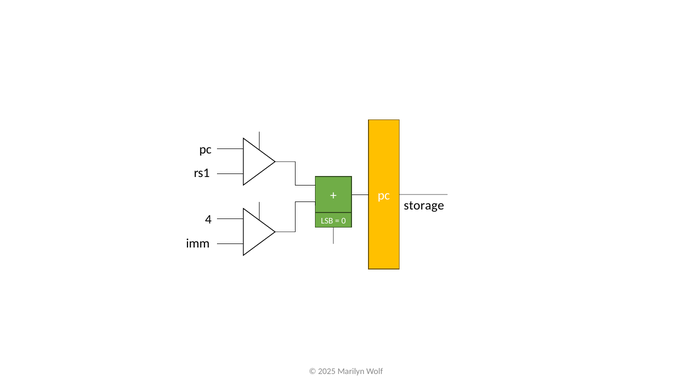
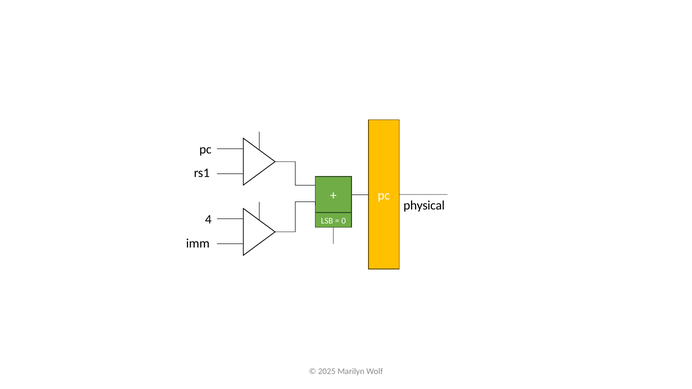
storage: storage -> physical (424, 206)
